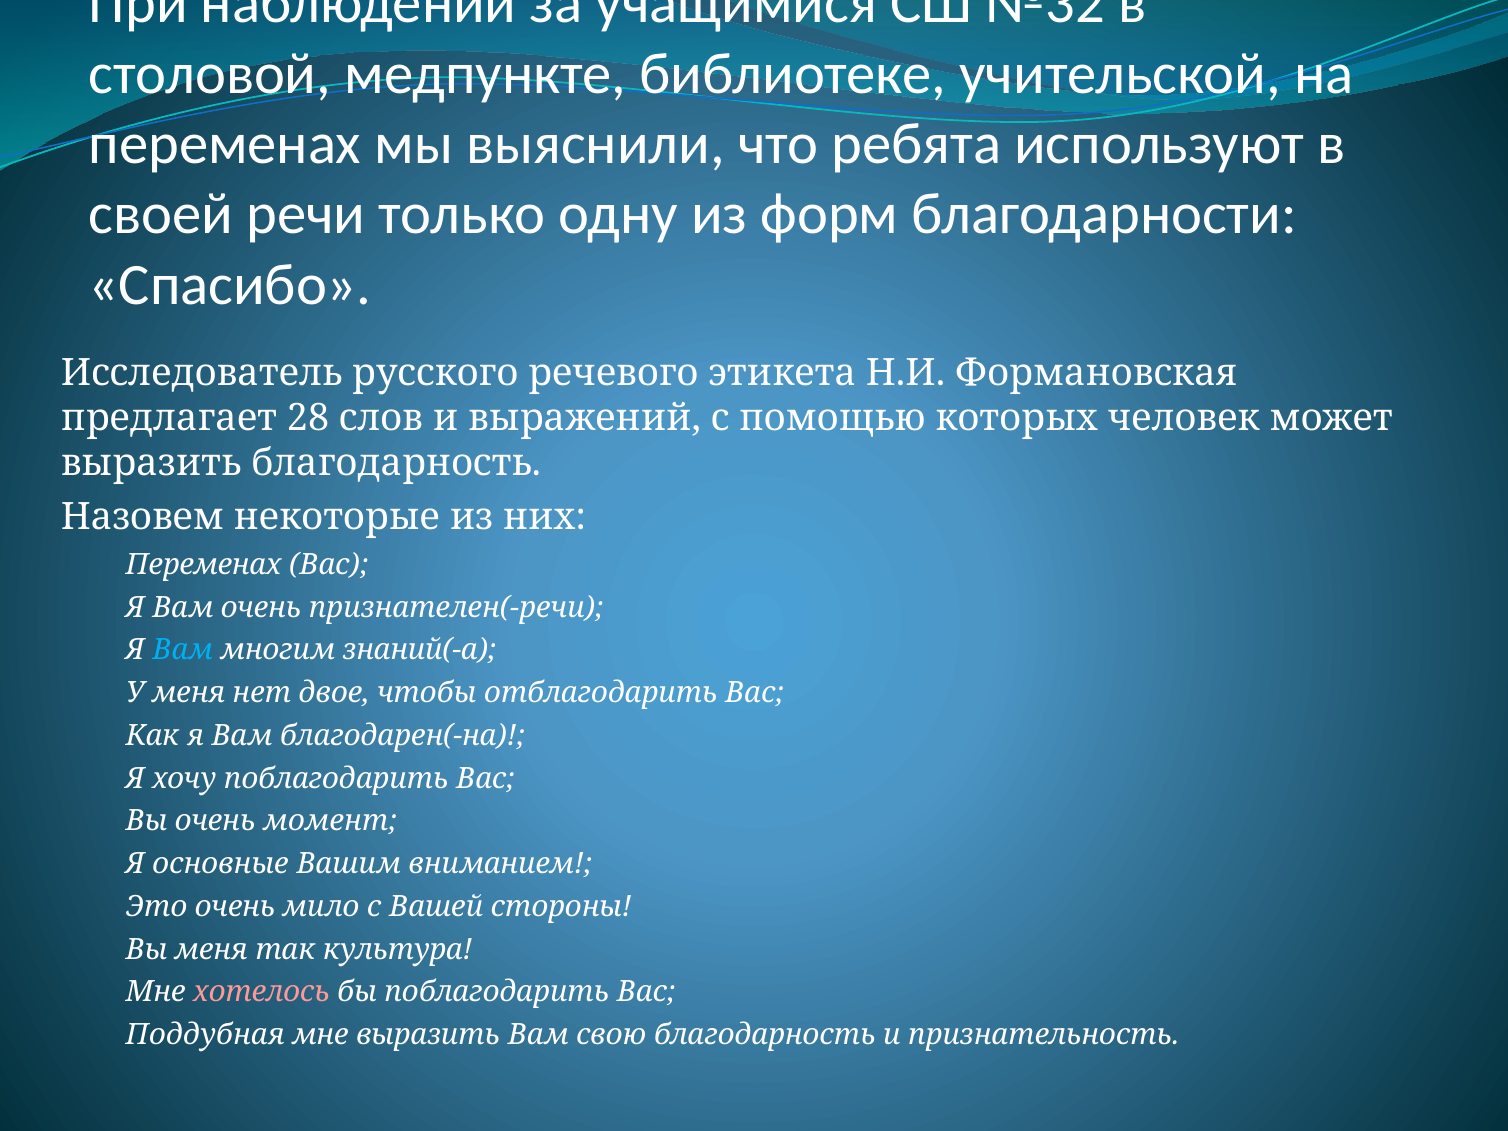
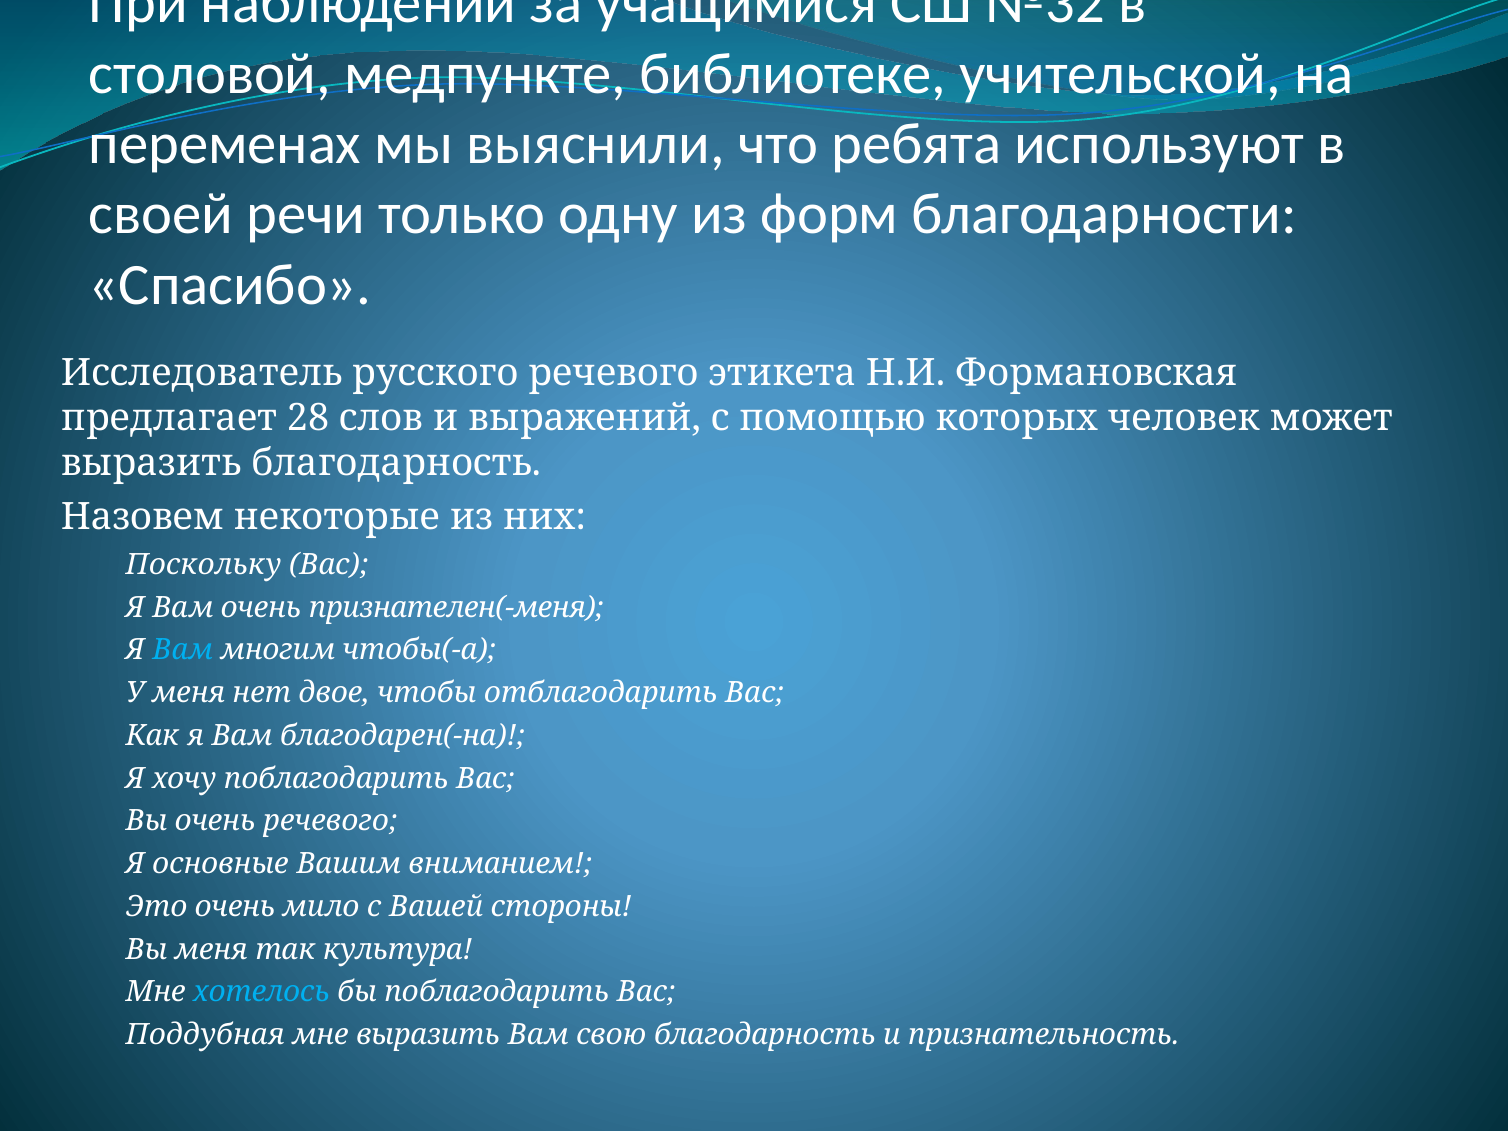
Переменах: Переменах -> Поскольку (204, 565)
признателен(-речи: признателен(-речи -> признателен(-меня (456, 607)
знаний(-а: знаний(-а -> чтобы(-а (419, 650)
очень момент: момент -> речевого (330, 821)
хотелось colour: pink -> light blue (262, 992)
